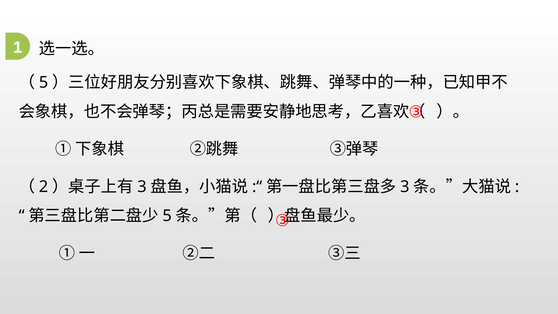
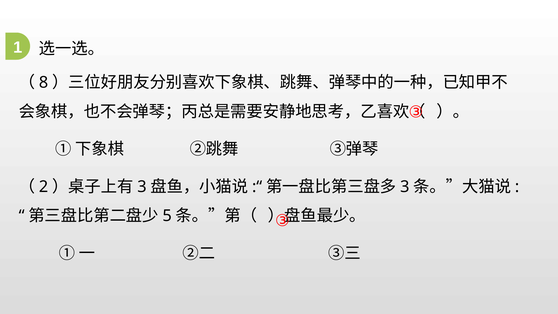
5: 5 -> 8 (44, 82)
